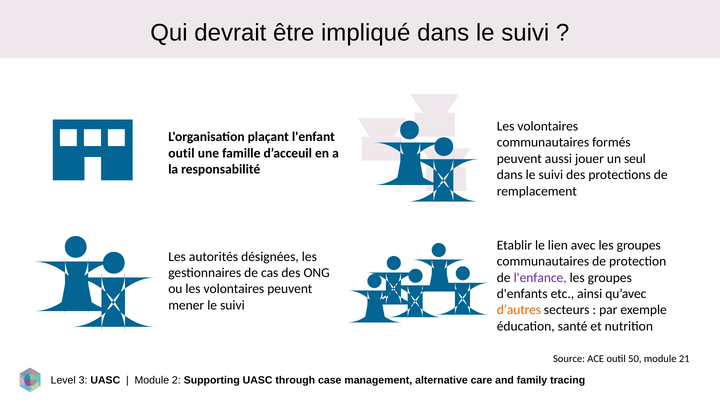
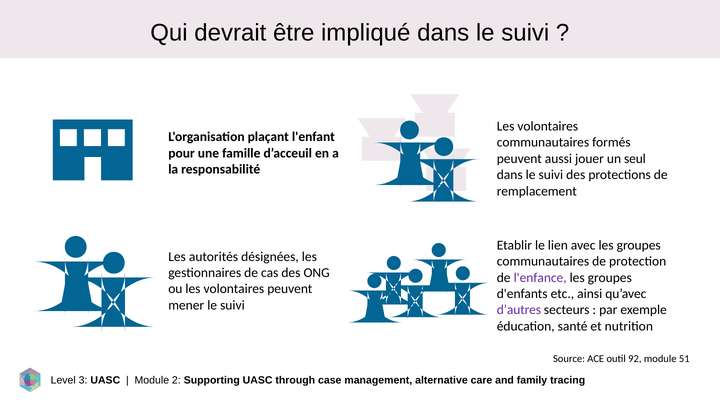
outil: outil -> pour (182, 153)
d’autres colour: orange -> purple (519, 310)
50: 50 -> 92 (635, 359)
21: 21 -> 51 (684, 359)
